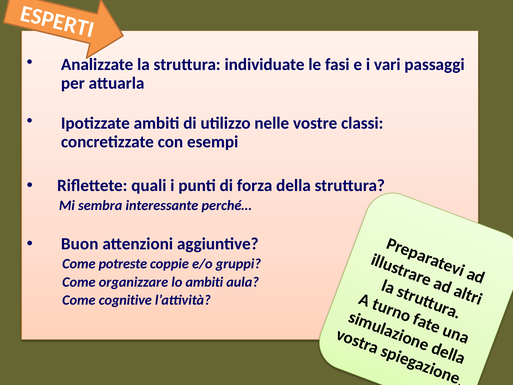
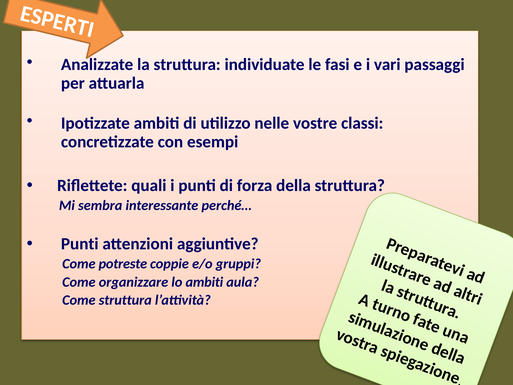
Buon: Buon -> Punti (80, 244)
Come cognitive: cognitive -> struttura (125, 300)
